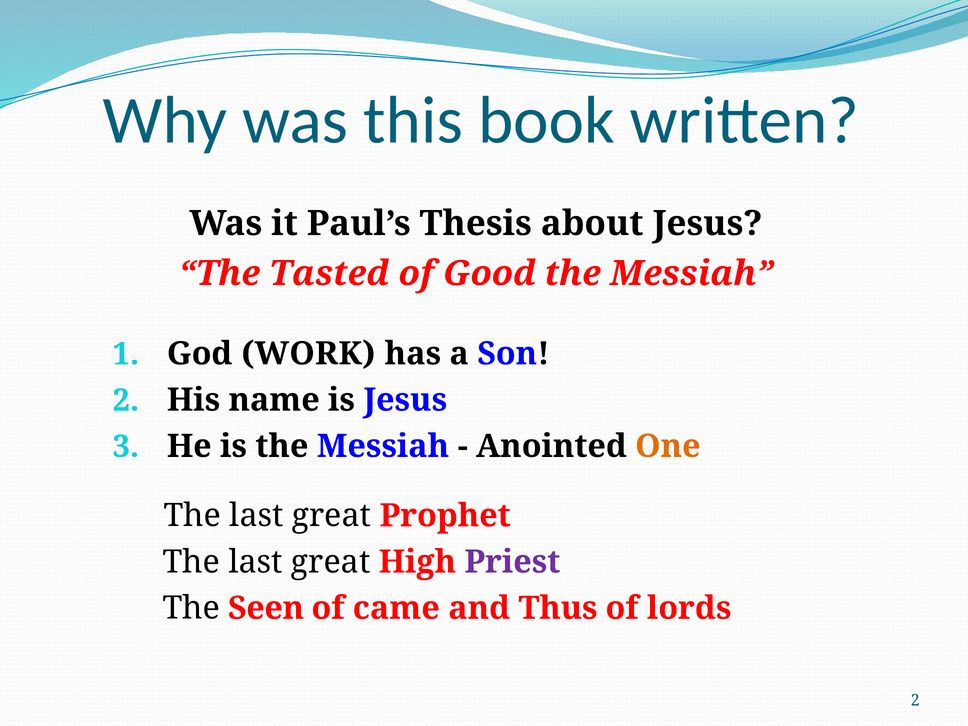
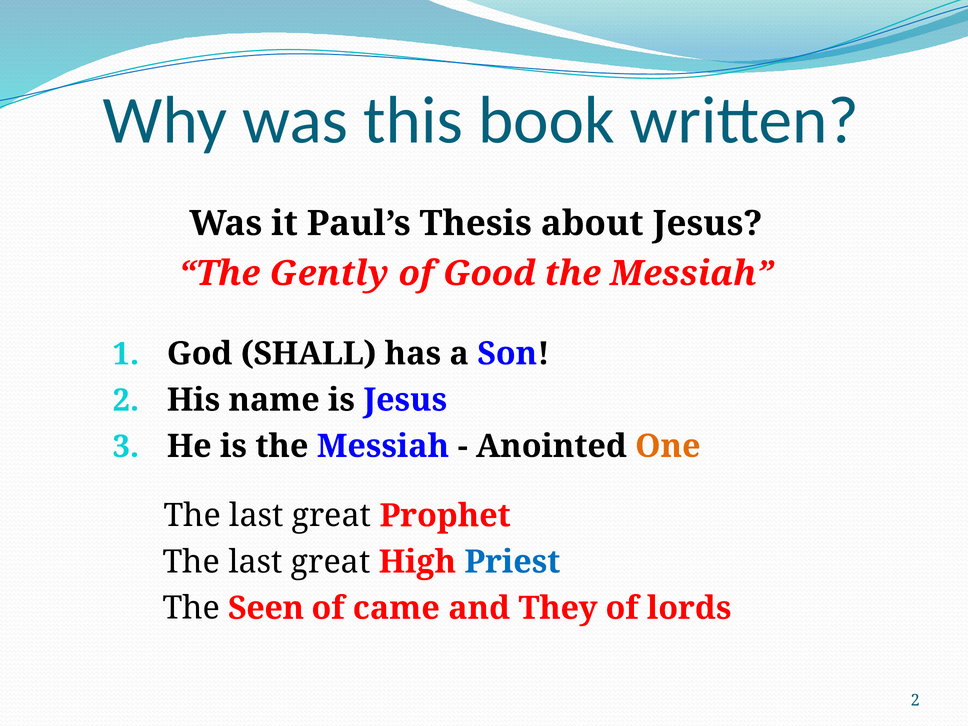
Tasted: Tasted -> Gently (329, 273)
WORK: WORK -> SHALL (309, 354)
Priest colour: purple -> blue (512, 562)
Thus: Thus -> They (558, 608)
